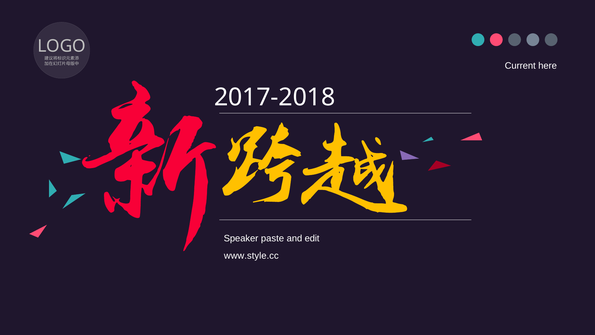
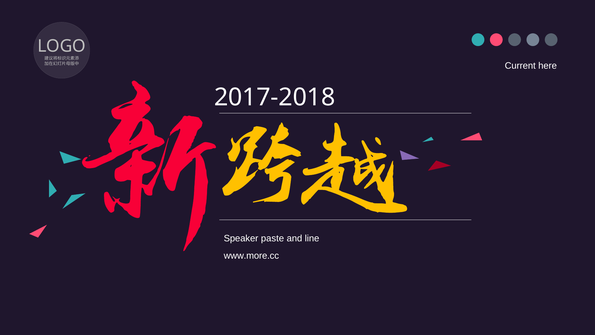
edit: edit -> line (312, 238)
www.style.cc: www.style.cc -> www.more.cc (251, 256)
